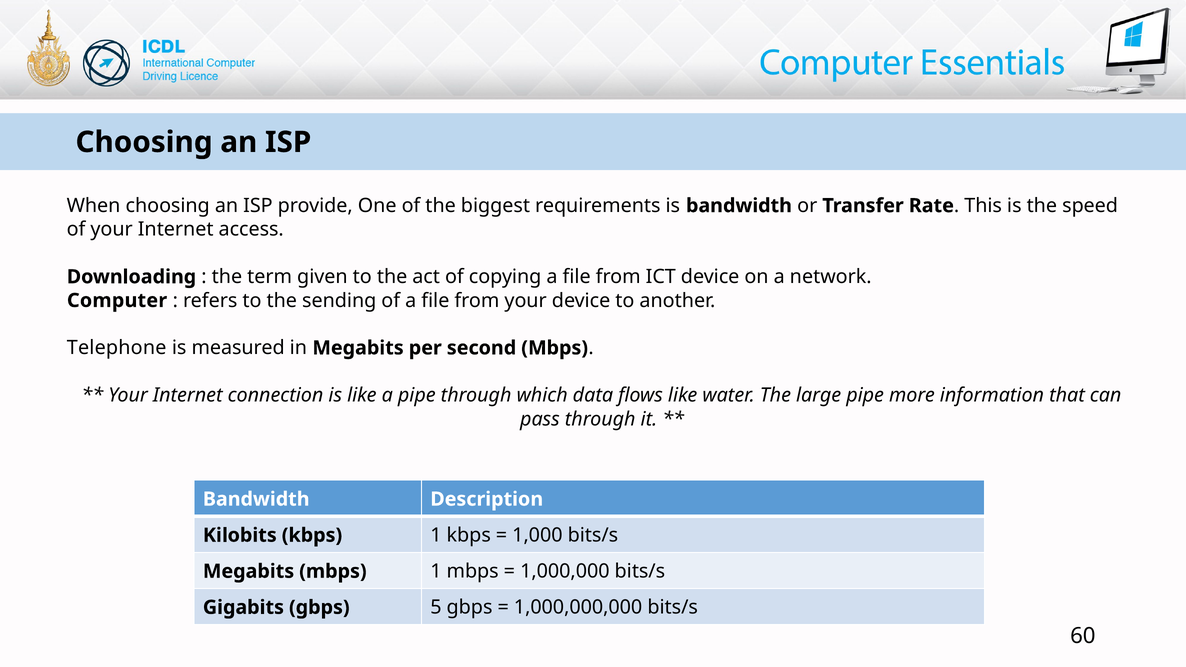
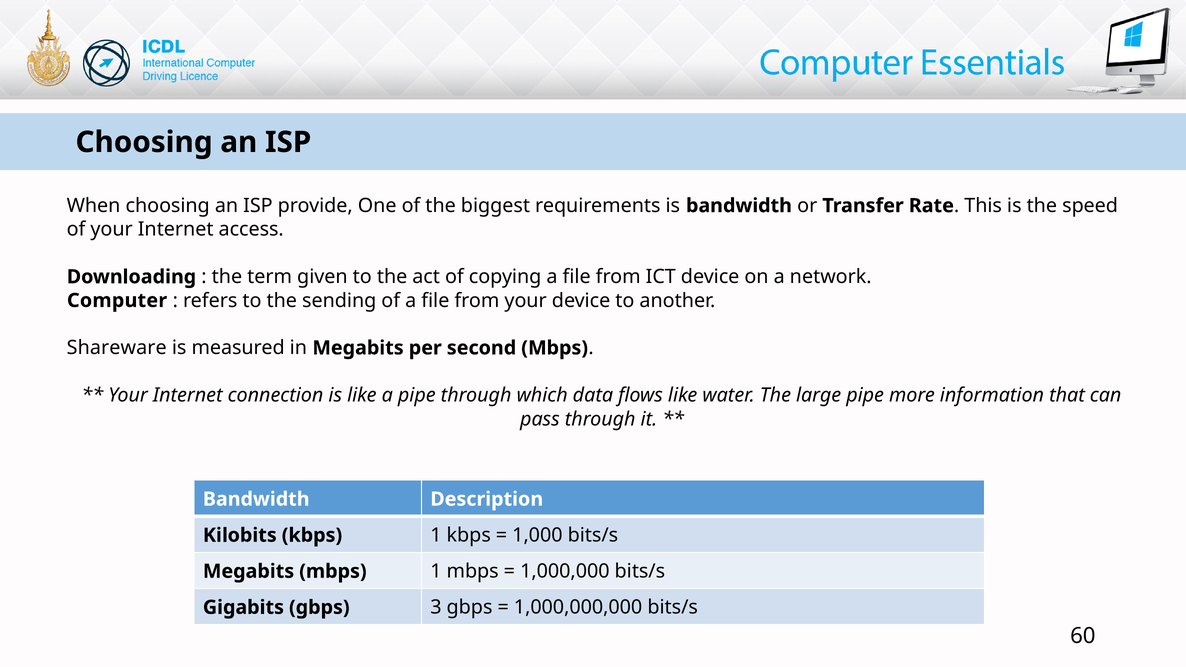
Telephone: Telephone -> Shareware (117, 348)
5: 5 -> 3 (436, 607)
